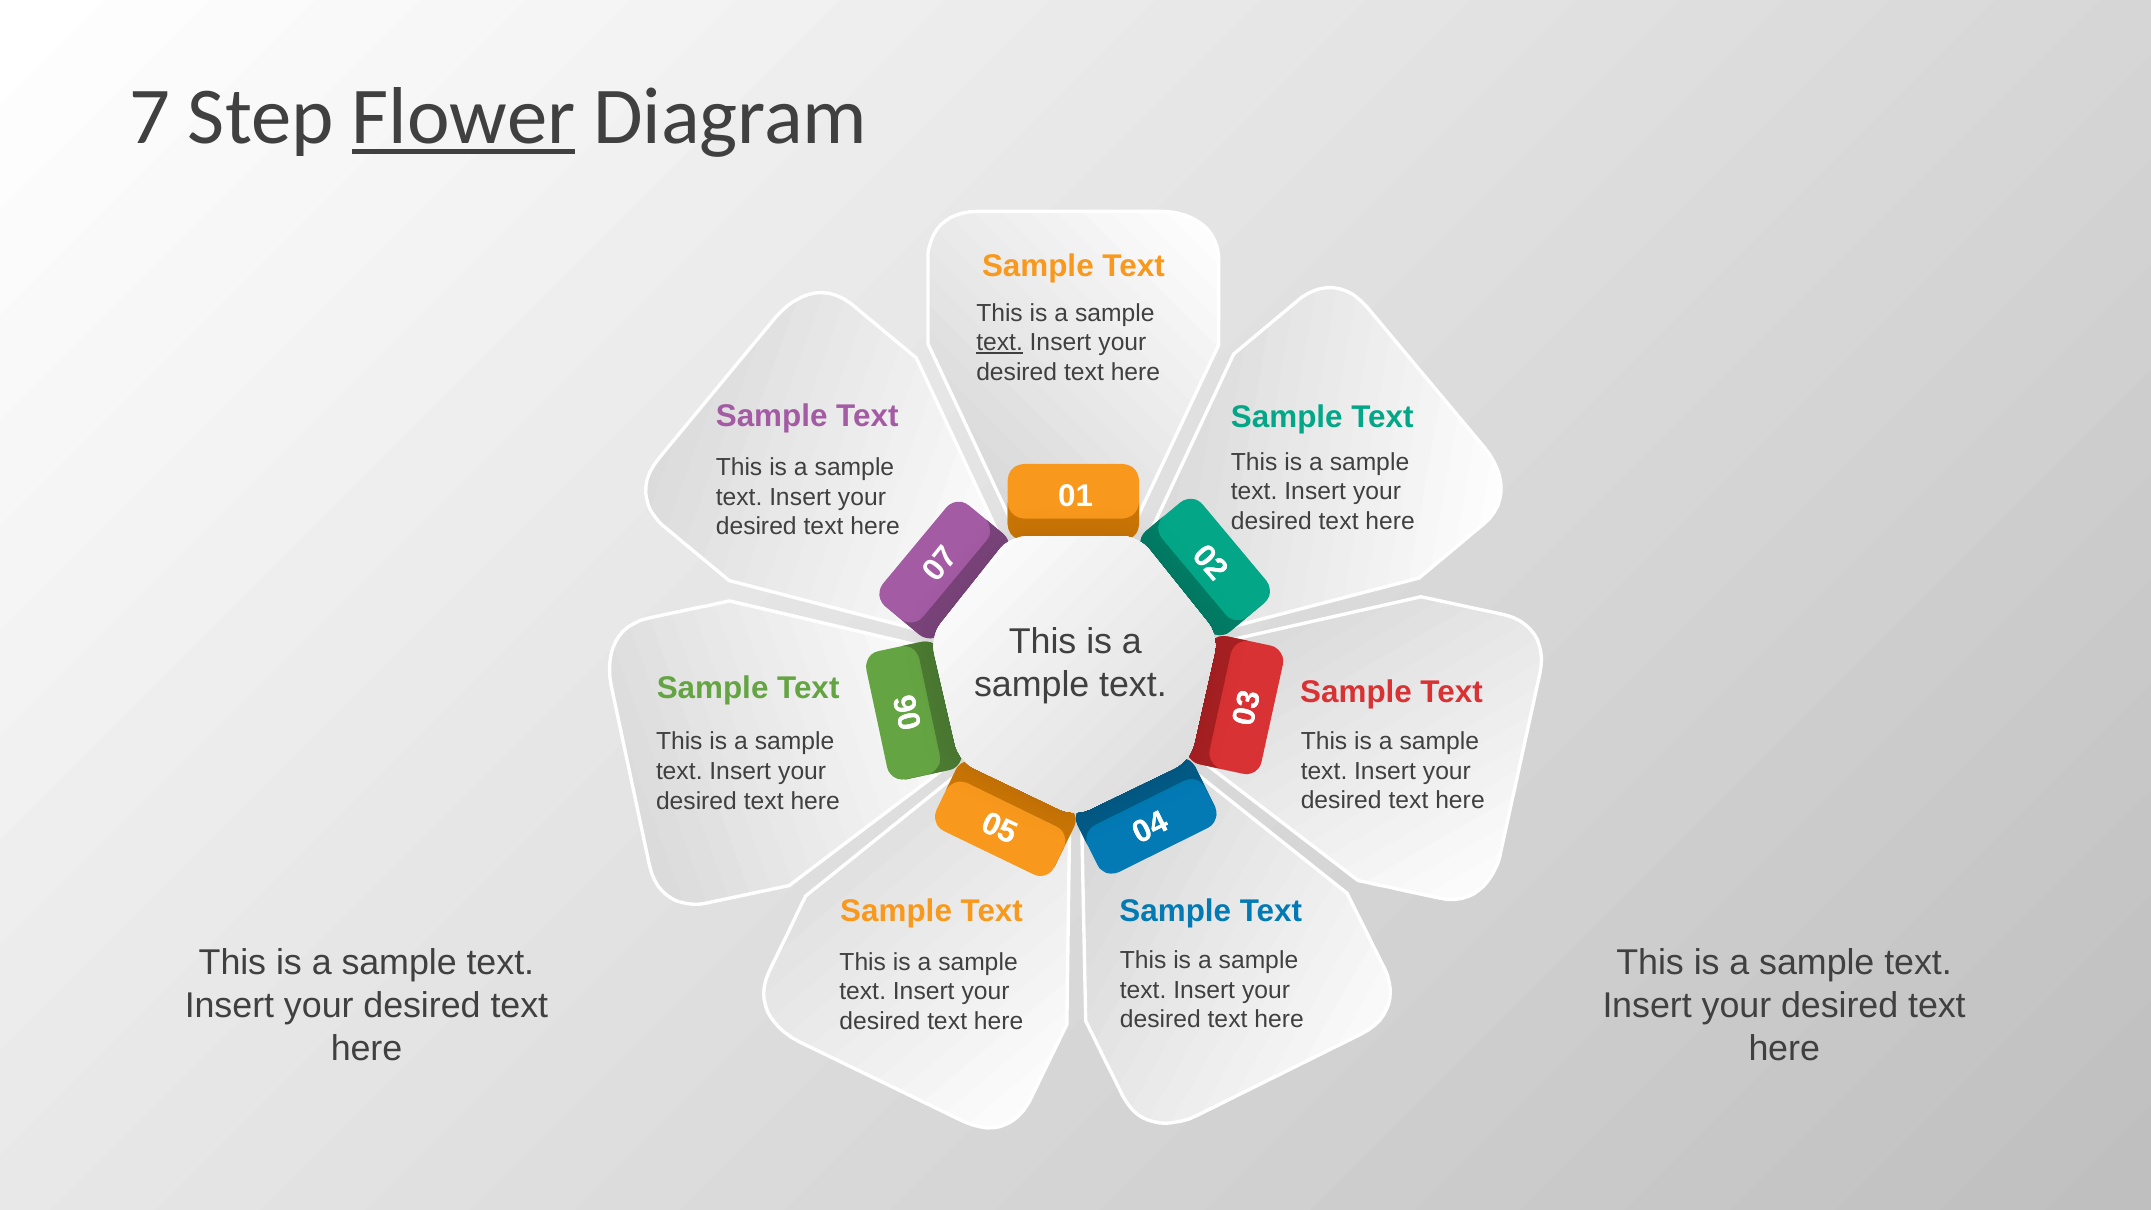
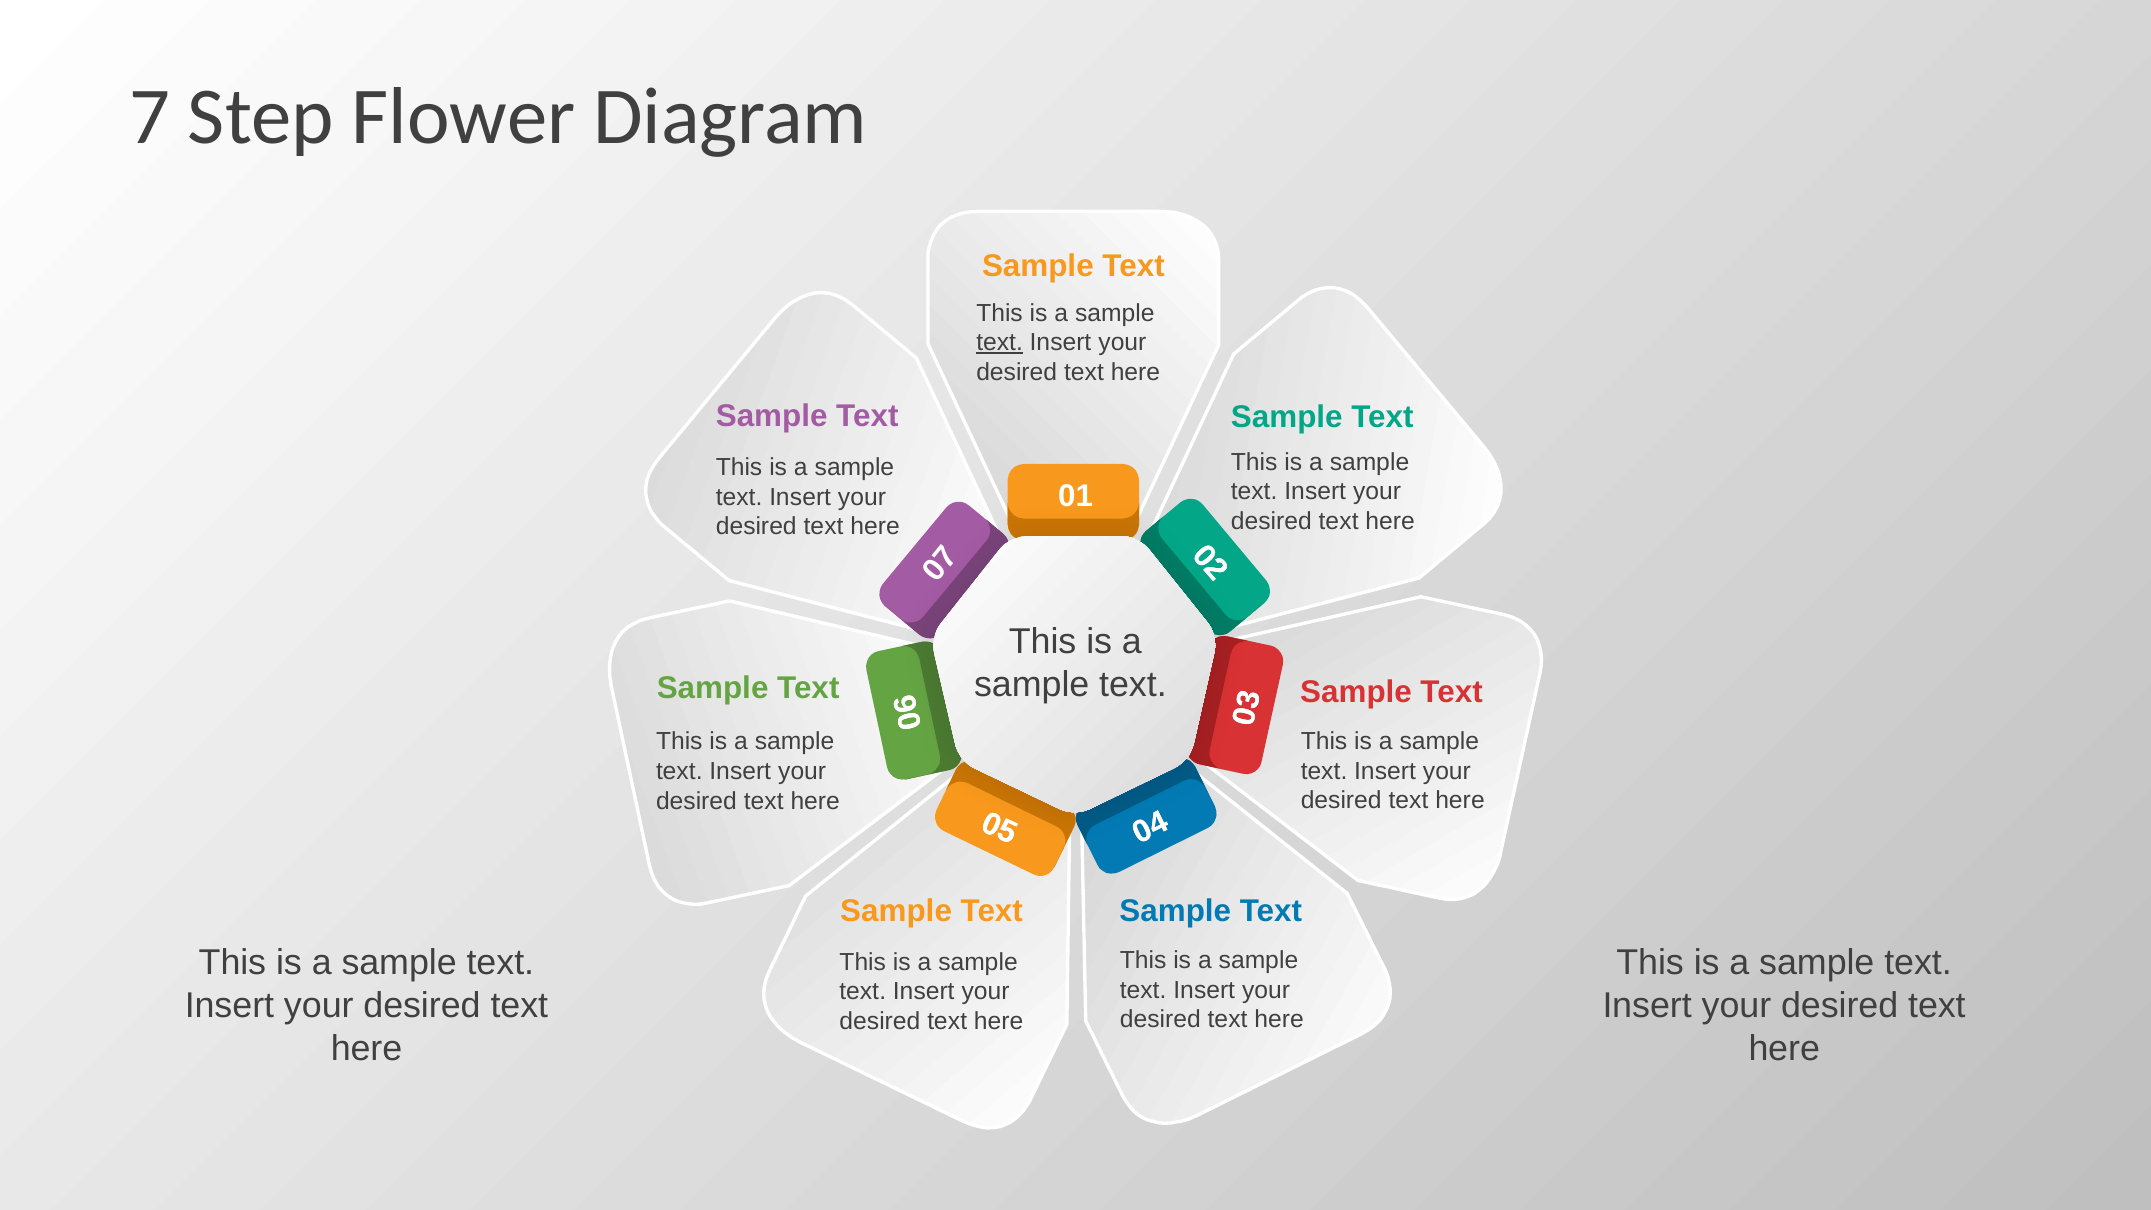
Flower underline: present -> none (464, 117)
